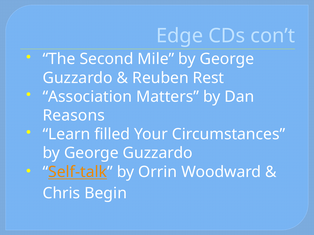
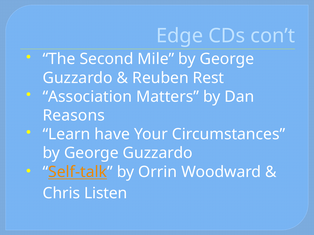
filled: filled -> have (112, 135)
Begin: Begin -> Listen (106, 194)
